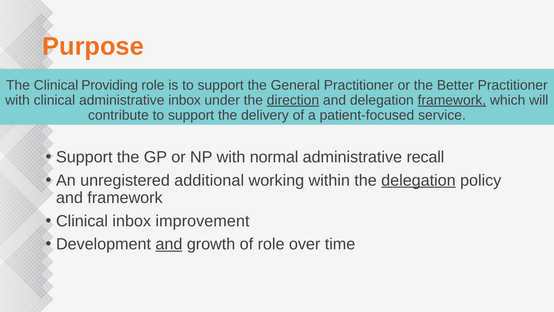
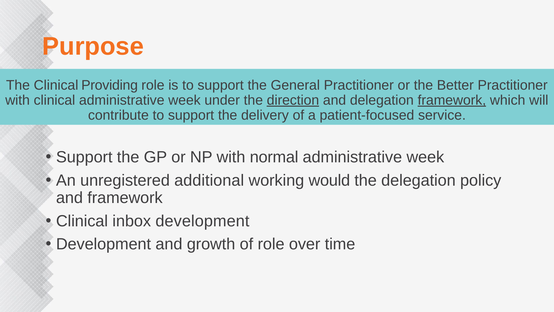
clinical administrative inbox: inbox -> week (184, 100)
recall: recall -> week (425, 157)
within: within -> would (329, 180)
delegation underline: present -> none (418, 180)
inbox improvement: improvement -> development (202, 221)
and underline: present -> none (169, 244)
